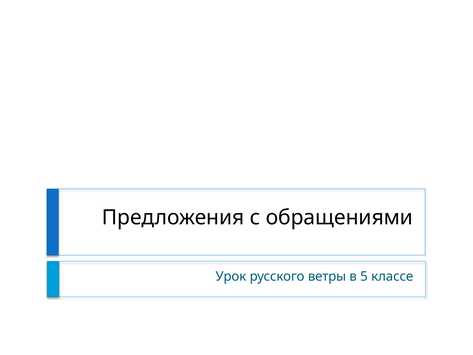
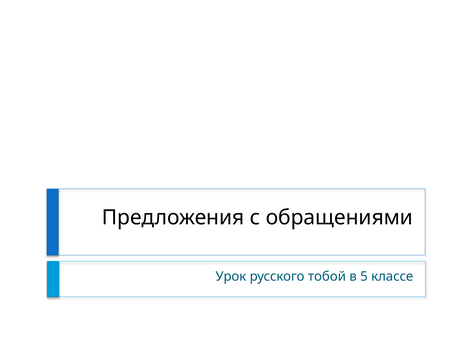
ветры: ветры -> тобой (327, 276)
